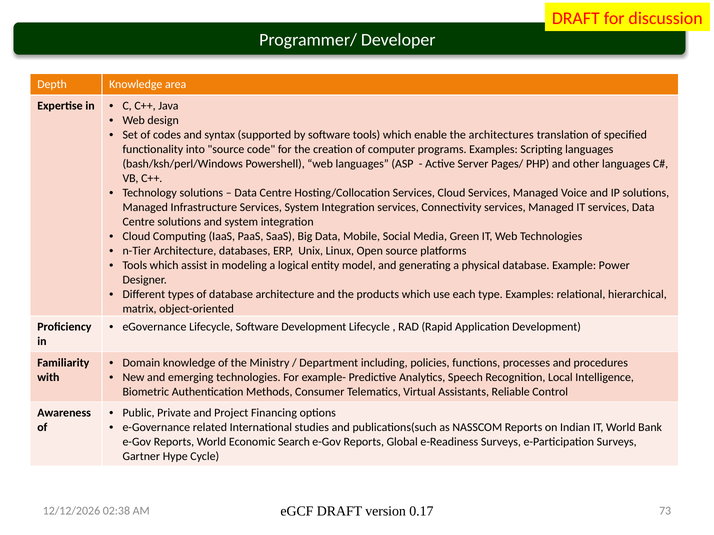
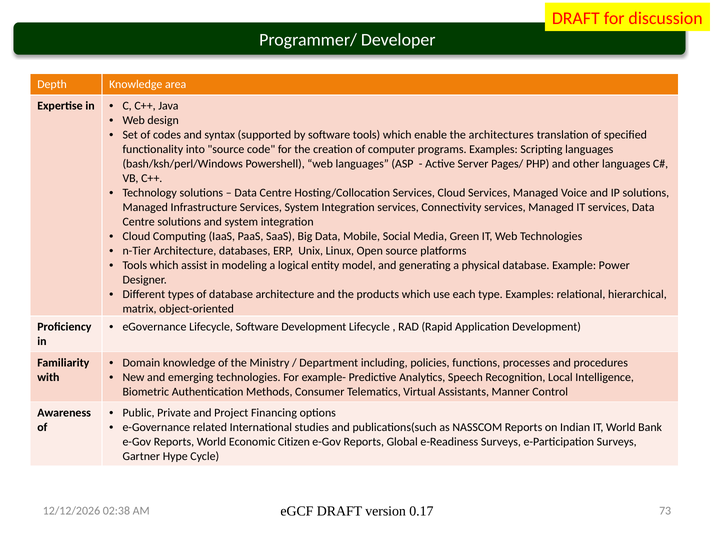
Reliable: Reliable -> Manner (511, 392)
Search: Search -> Citizen (294, 442)
